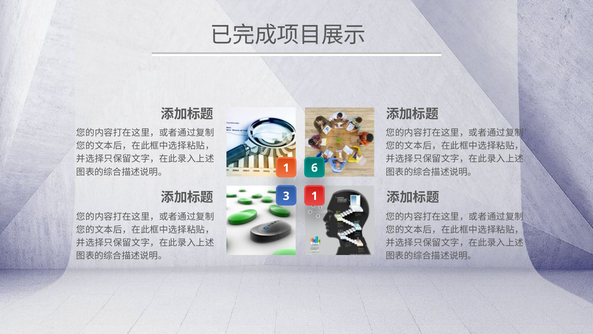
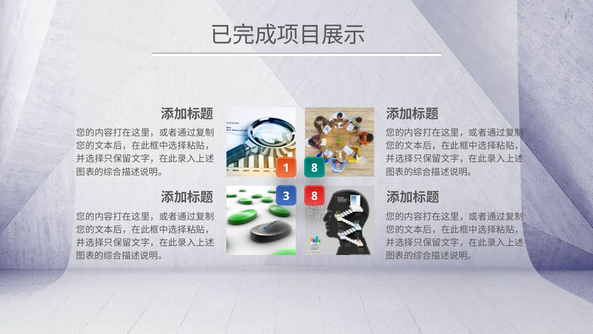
1 6: 6 -> 8 (314, 168)
3 1: 1 -> 8 (314, 196)
